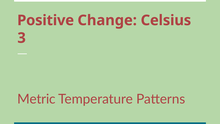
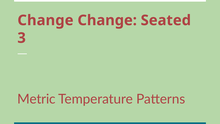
Positive: Positive -> Change (45, 20)
Celsius: Celsius -> Seated (166, 20)
